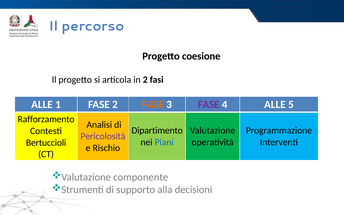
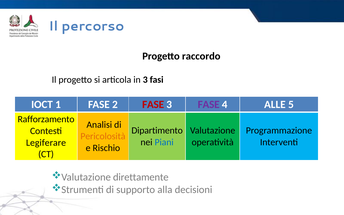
coesione: coesione -> raccordo (201, 56)
in 2: 2 -> 3 (145, 80)
ALLE: ALLE -> IOCT (42, 105)
FASE colour: orange -> red (153, 105)
Pericolosità colour: purple -> orange (103, 136)
Bertuccioli: Bertuccioli -> Legiferare (46, 143)
componente: componente -> direttamente (141, 177)
